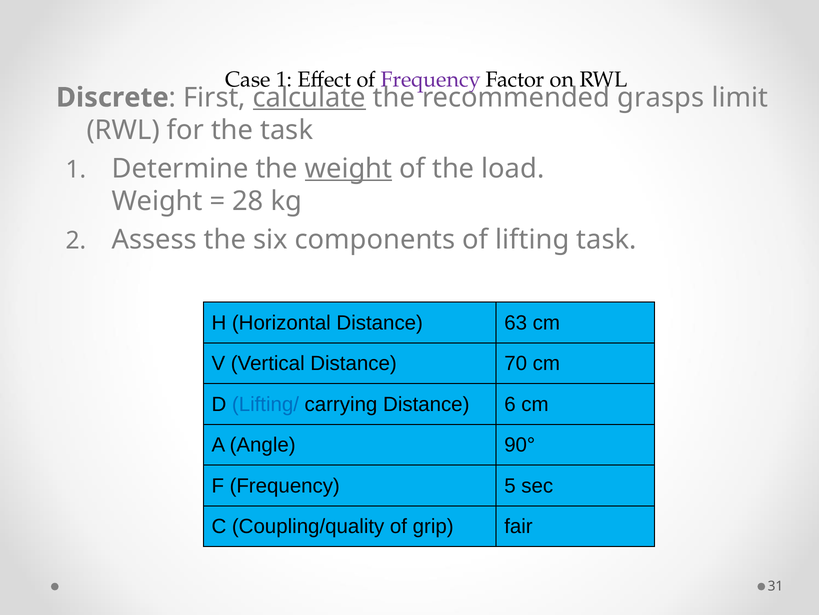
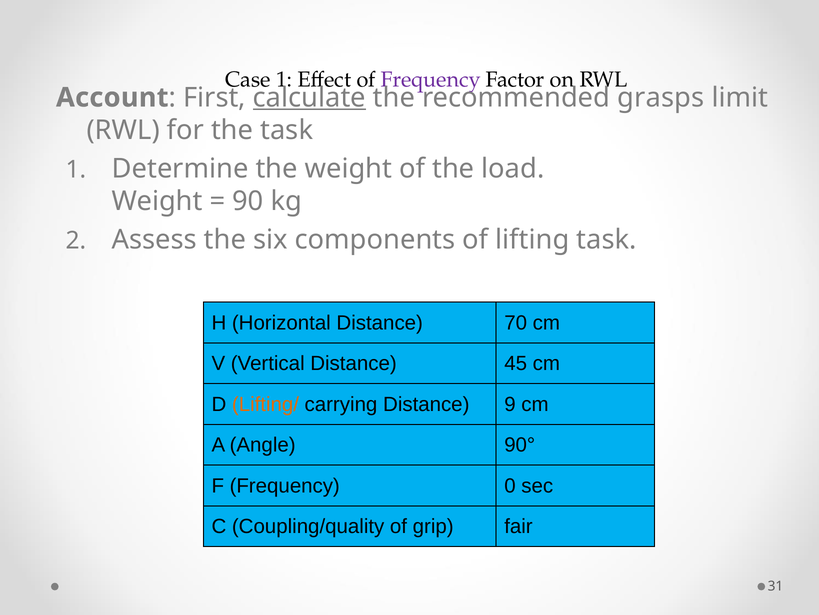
Discrete: Discrete -> Account (112, 97)
weight underline: present -> none (348, 168)
28: 28 -> 90 (248, 201)
63: 63 -> 70 (516, 322)
70: 70 -> 45 (516, 363)
Lifting/ colour: blue -> orange (265, 404)
6: 6 -> 9 (510, 404)
5: 5 -> 0 (510, 485)
